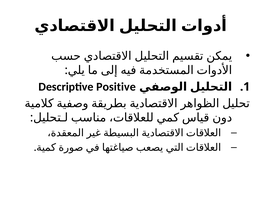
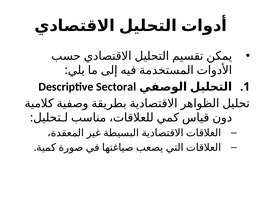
Positive: Positive -> Sectoral (116, 87)
